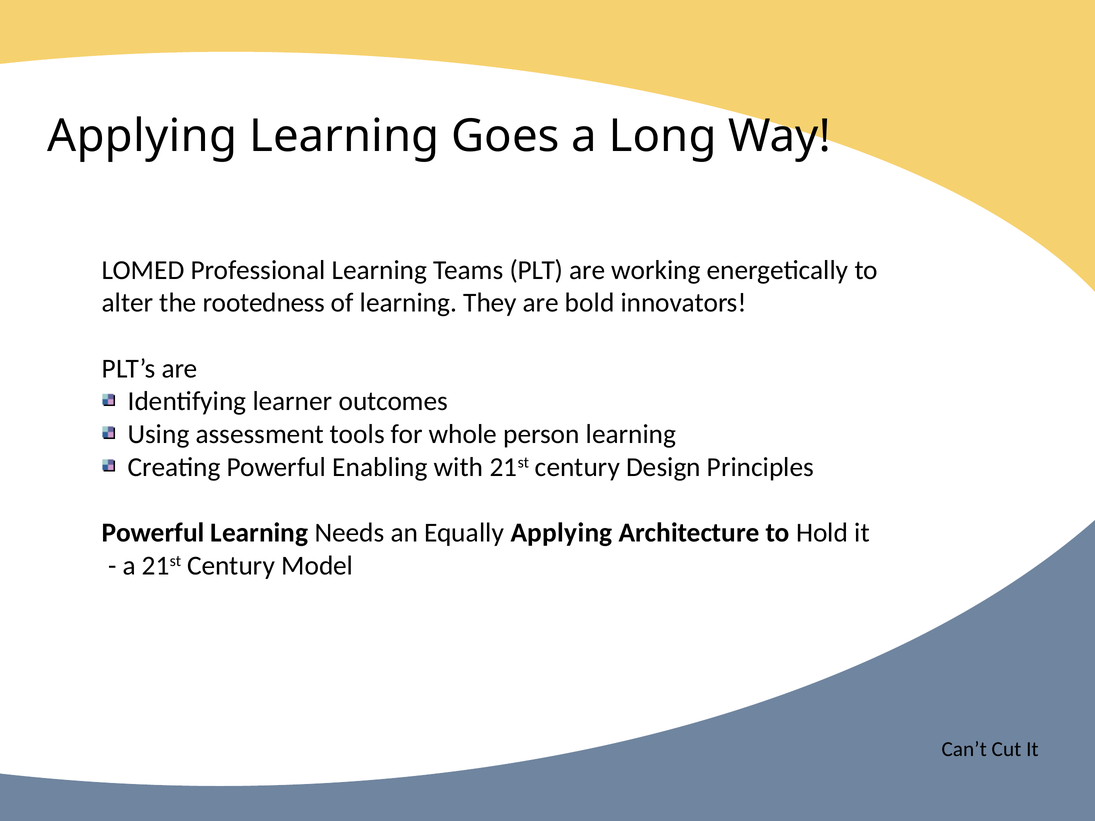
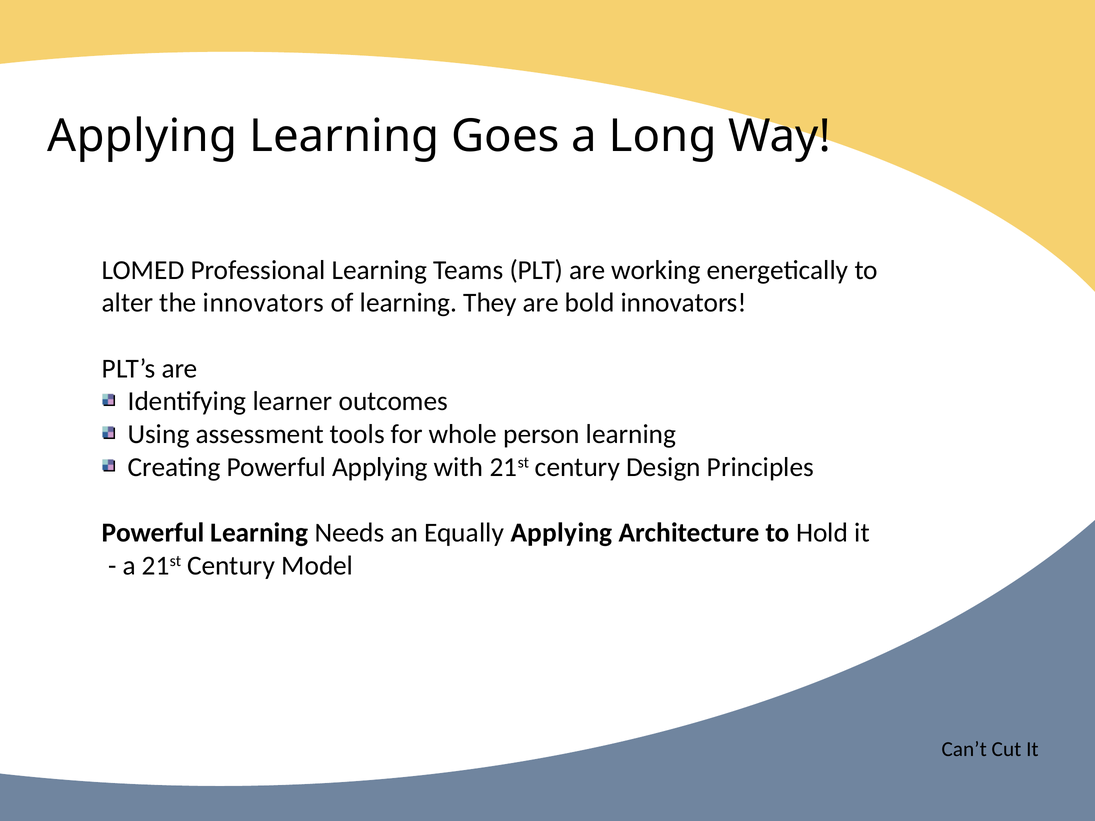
the rootedness: rootedness -> innovators (264, 303)
Powerful Enabling: Enabling -> Applying (380, 467)
